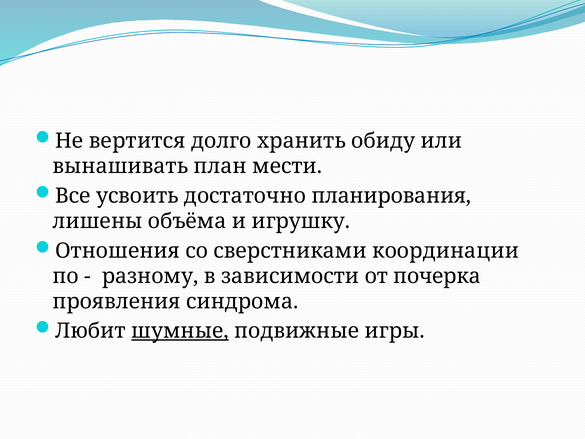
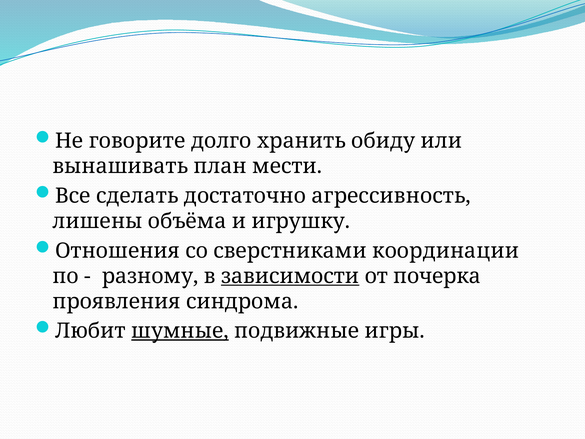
вертится: вертится -> говорите (137, 141)
усвоить: усвоить -> сделать (137, 196)
планирования: планирования -> агрессивность (391, 196)
зависимости underline: none -> present (290, 276)
